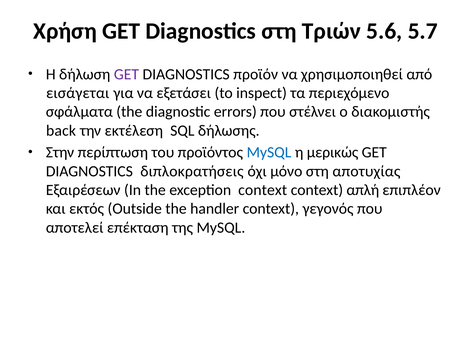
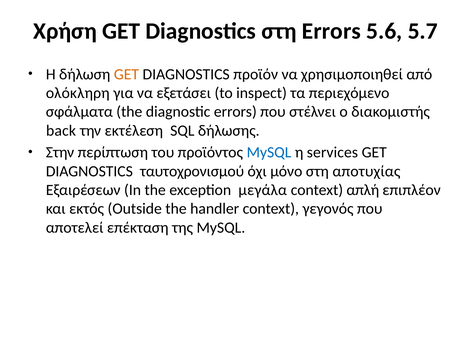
στη Τριών: Τριών -> Errors (331, 31)
GET colour: purple -> orange (126, 74)
εισάγεται: εισάγεται -> ολόκληρη (78, 93)
μερικώς: μερικώς -> services (332, 153)
διπλοκρατήσεις: διπλοκρατήσεις -> ταυτοχρονισμού (192, 171)
exception context: context -> μεγάλα (263, 190)
